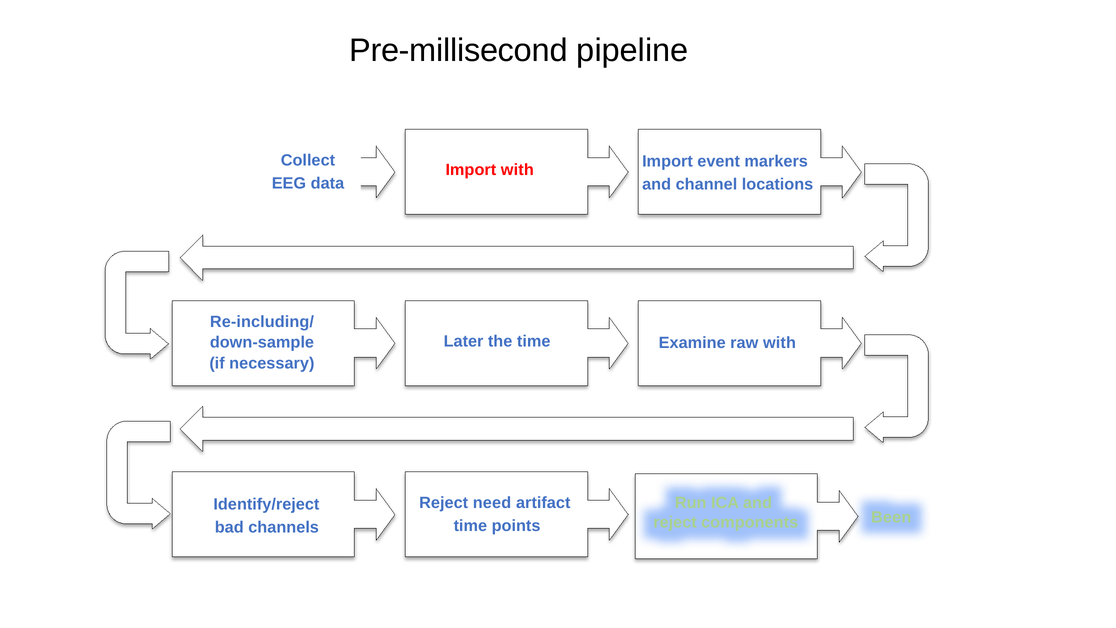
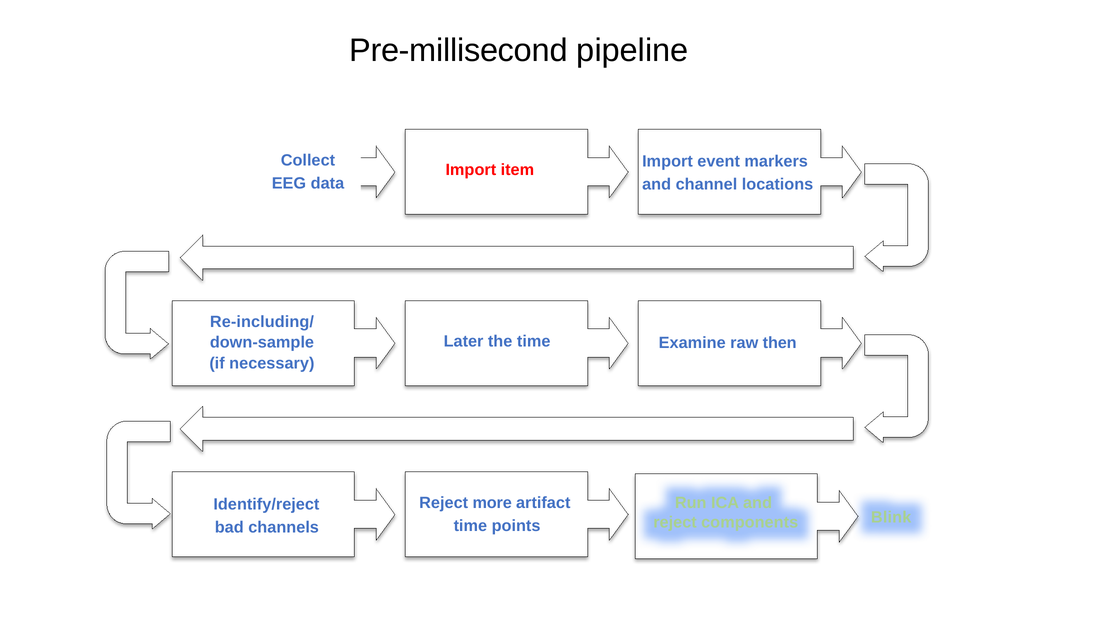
Import with: with -> item (517, 170)
raw with: with -> then (780, 343)
need: need -> more (492, 503)
Been: Been -> Blink (891, 517)
